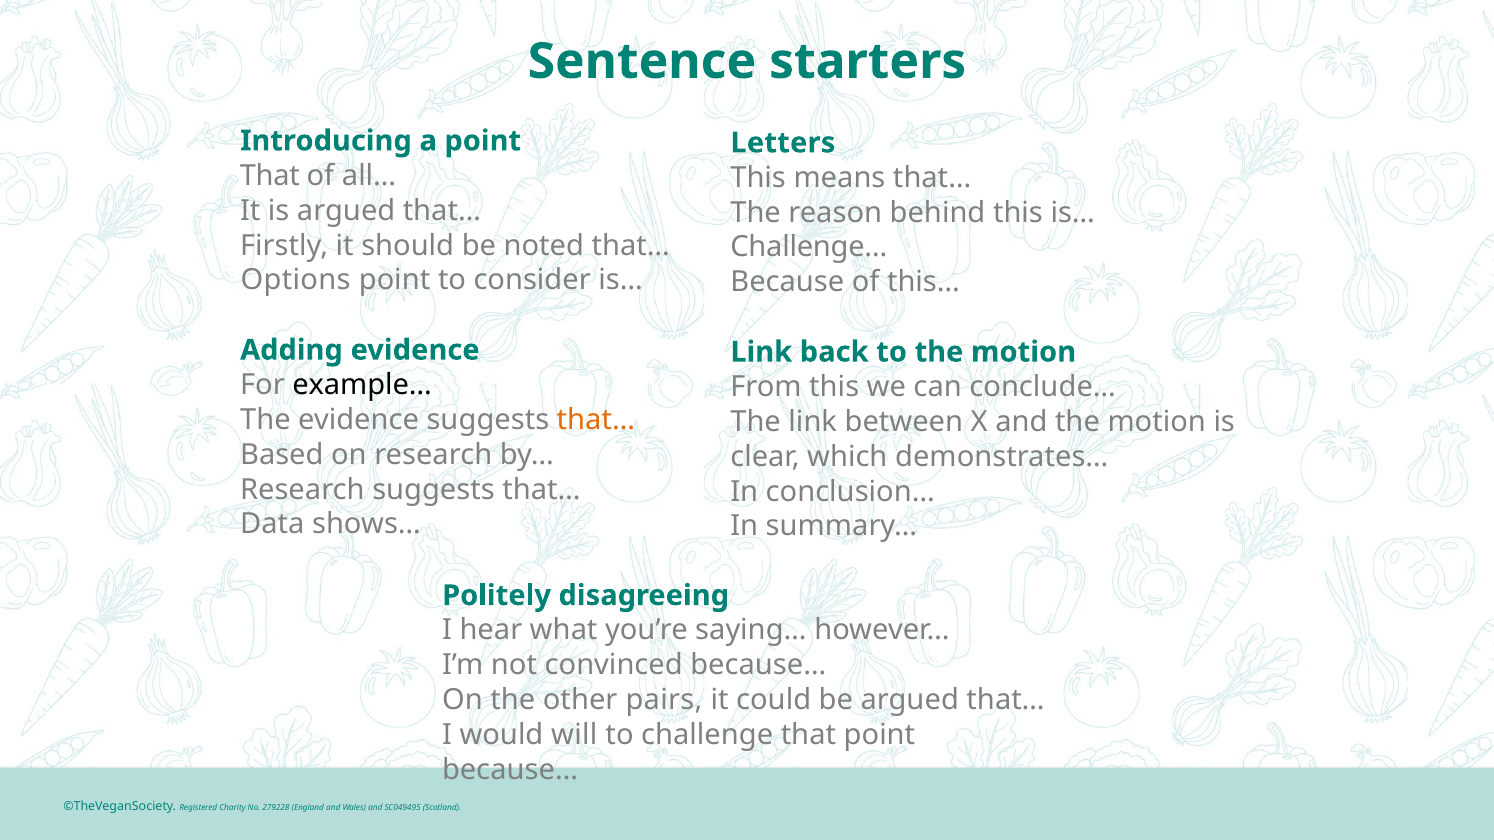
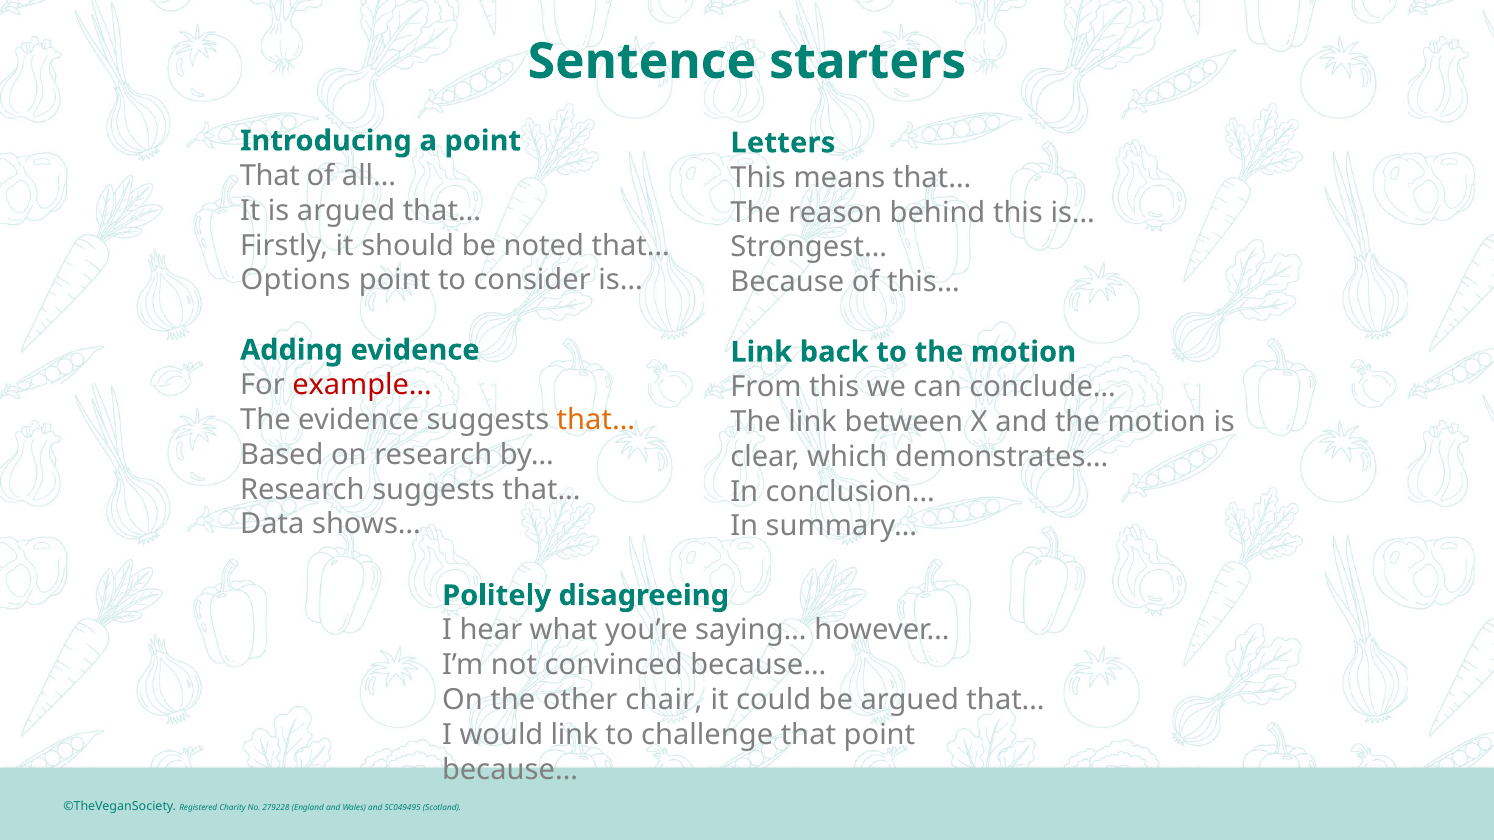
Challenge…: Challenge… -> Strongest… (809, 248)
example… colour: black -> red (362, 385)
pairs: pairs -> chair (664, 700)
would will: will -> link (575, 735)
